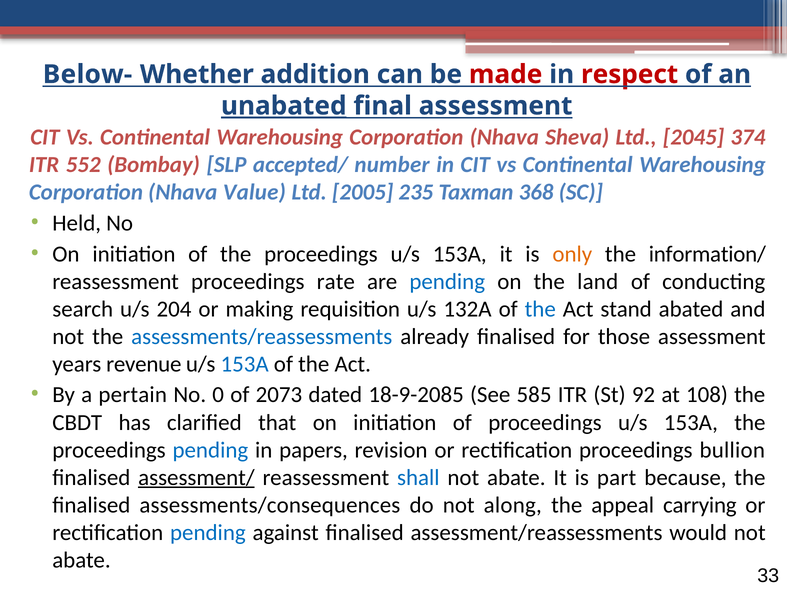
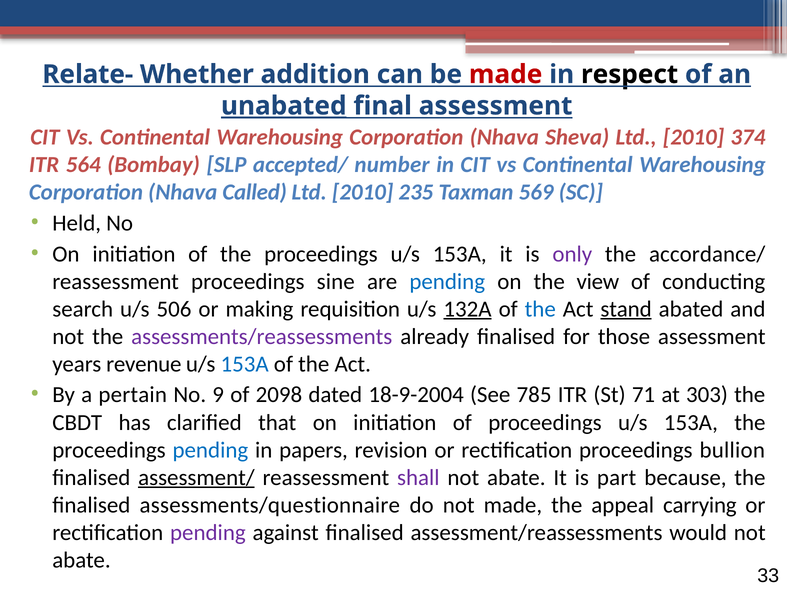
Below-: Below- -> Relate- (88, 74)
respect colour: red -> black (630, 74)
Sheva Ltd 2045: 2045 -> 2010 (694, 137)
552: 552 -> 564 (83, 165)
Value: Value -> Called (255, 192)
2005: 2005 -> 2010 (363, 192)
368: 368 -> 569 (536, 192)
only colour: orange -> purple (572, 254)
information/: information/ -> accordance/ (707, 254)
rate: rate -> sine (336, 282)
land: land -> view (598, 282)
204: 204 -> 506 (174, 309)
132A underline: none -> present (468, 309)
stand underline: none -> present (626, 309)
assessments/reassessments colour: blue -> purple (262, 337)
0: 0 -> 9 (218, 395)
2073: 2073 -> 2098 (279, 395)
18-9-2085: 18-9-2085 -> 18-9-2004 (416, 395)
585: 585 -> 785 (534, 395)
92: 92 -> 71 (643, 395)
108: 108 -> 303 (707, 395)
shall colour: blue -> purple (418, 478)
assessments/consequences: assessments/consequences -> assessments/questionnaire (270, 505)
not along: along -> made (513, 505)
pending colour: blue -> purple (208, 533)
